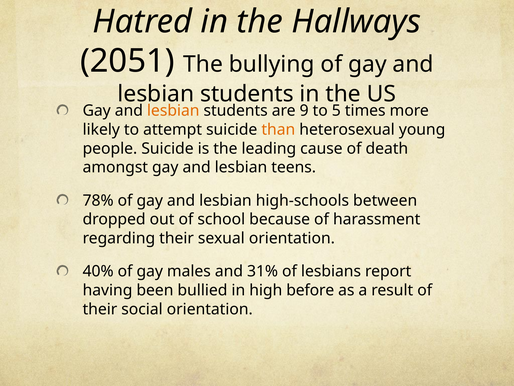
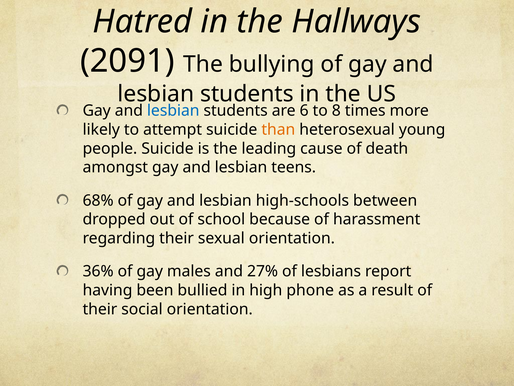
2051: 2051 -> 2091 (127, 61)
lesbian colour: orange -> blue (173, 111)
9: 9 -> 6 (304, 111)
5: 5 -> 8 (336, 111)
78%: 78% -> 68% (98, 200)
40%: 40% -> 36% (98, 271)
31%: 31% -> 27% (263, 271)
before: before -> phone (310, 290)
